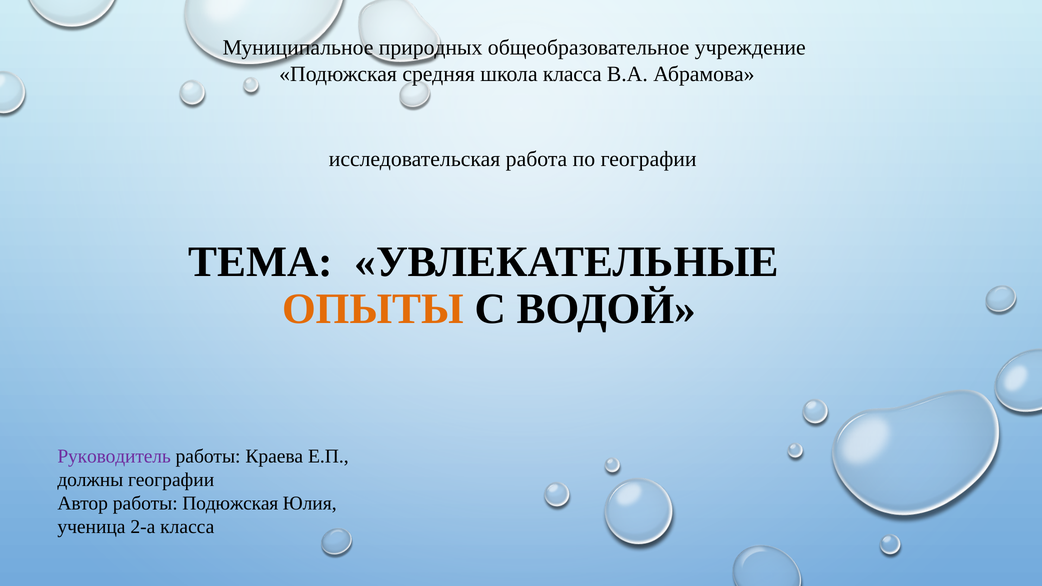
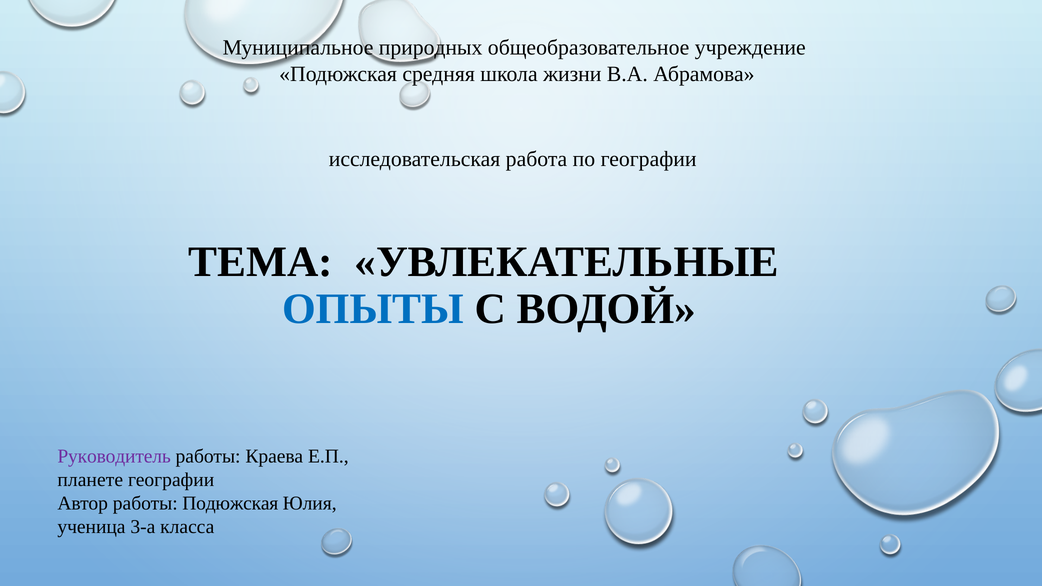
школа класса: класса -> жизни (572, 74)
ОПЫТЫ colour: orange -> blue (373, 309)
должны: должны -> планете (90, 480)
2-а: 2-а -> 3-а (143, 527)
